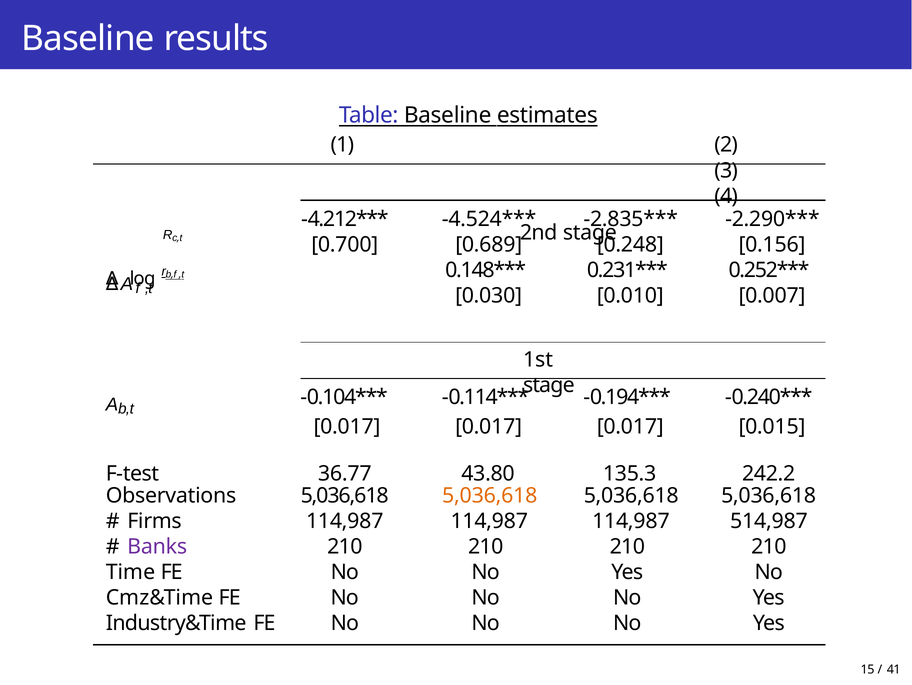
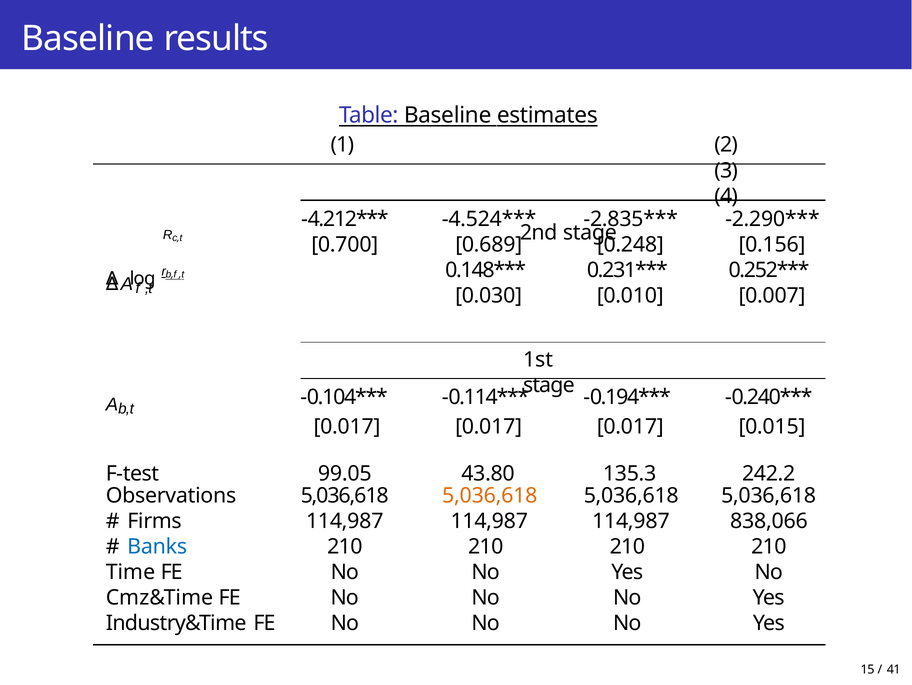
36.77: 36.77 -> 99.05 (345, 474)
514,987: 514,987 -> 838,066 (769, 521)
Banks colour: purple -> blue (157, 546)
